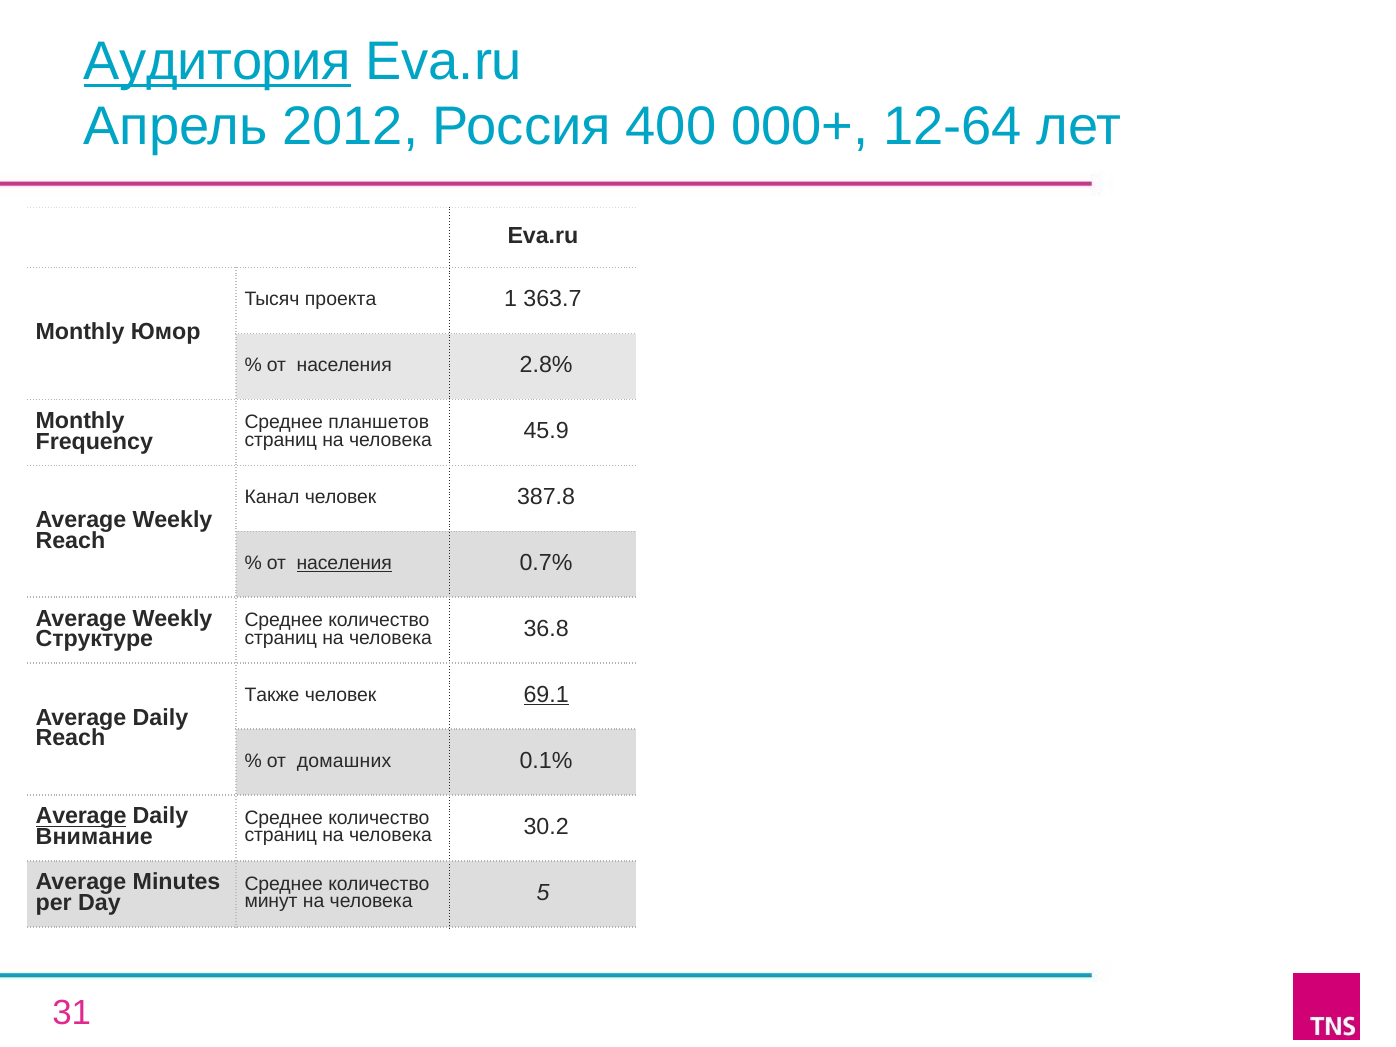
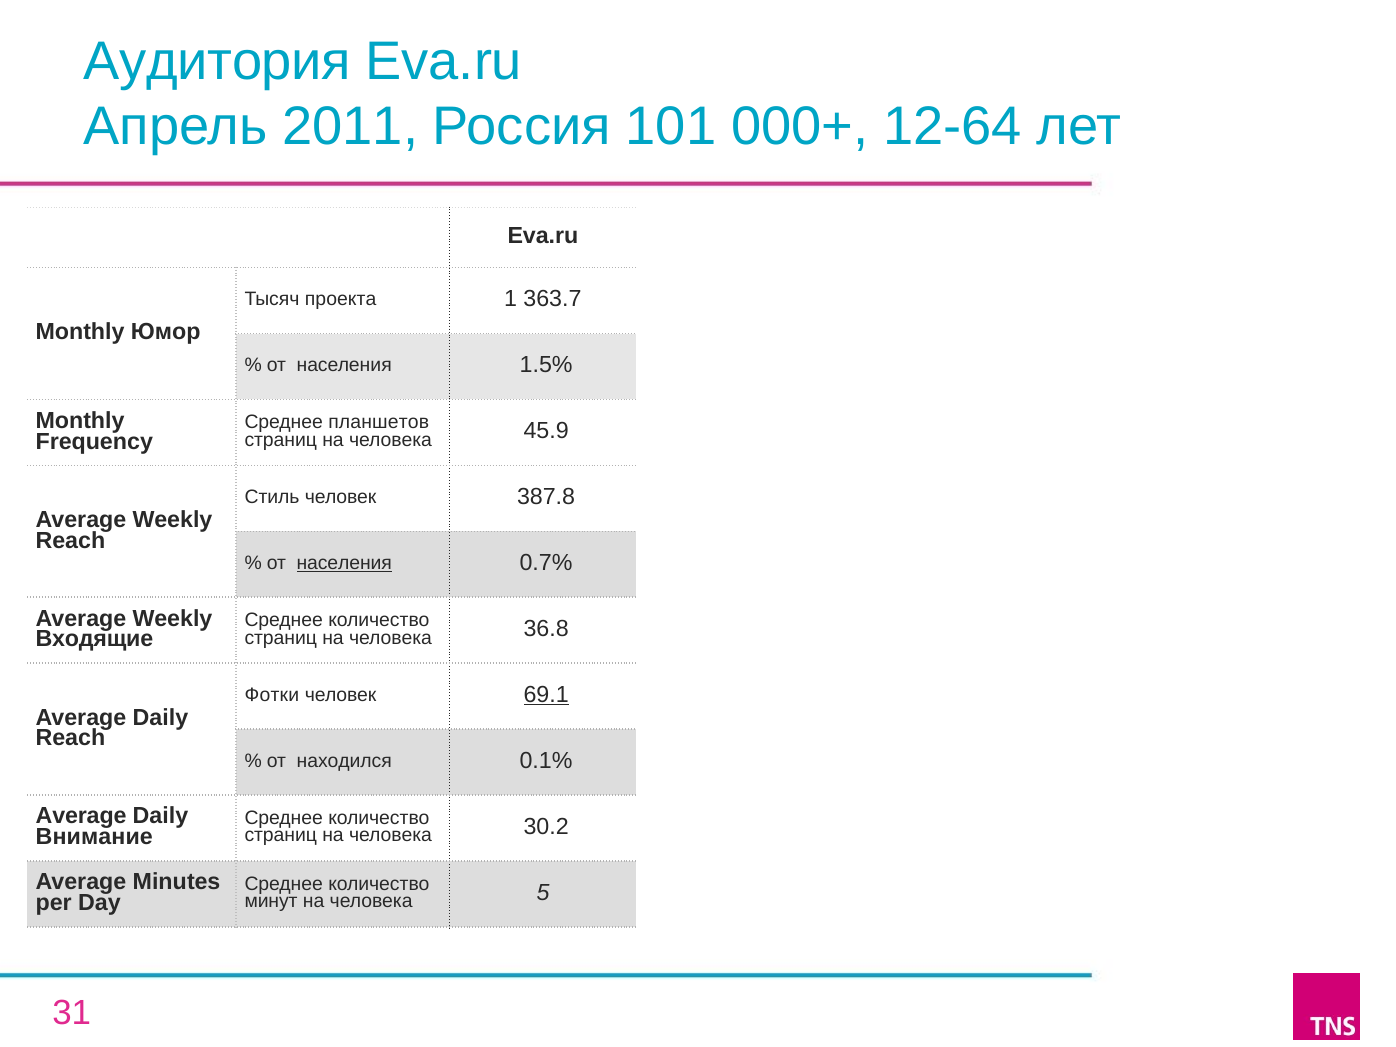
Аудитория underline: present -> none (217, 62)
2012: 2012 -> 2011 (350, 127)
400: 400 -> 101 (671, 127)
2.8%: 2.8% -> 1.5% (546, 365)
Канал: Канал -> Стиль (272, 497)
Структуре: Структуре -> Входящие (94, 639)
Также: Также -> Фотки (272, 695)
домашних: домашних -> находился (344, 761)
Average underline: present -> none (81, 816)
